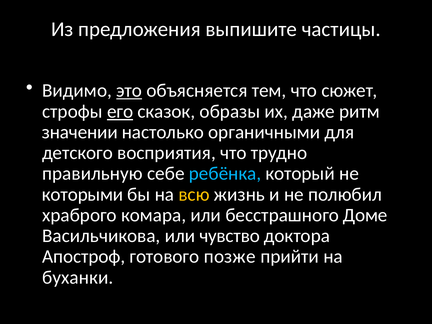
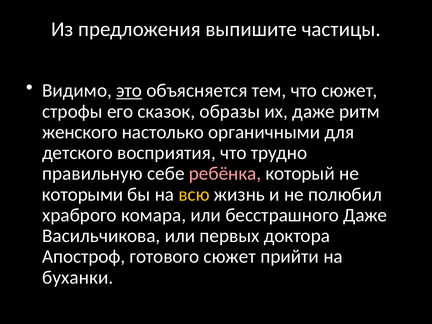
его underline: present -> none (120, 111)
значении: значении -> женского (80, 132)
ребёнка colour: light blue -> pink (225, 174)
бесстрашного Доме: Доме -> Даже (365, 215)
чувство: чувство -> первых (230, 236)
готового позже: позже -> сюжет (230, 257)
